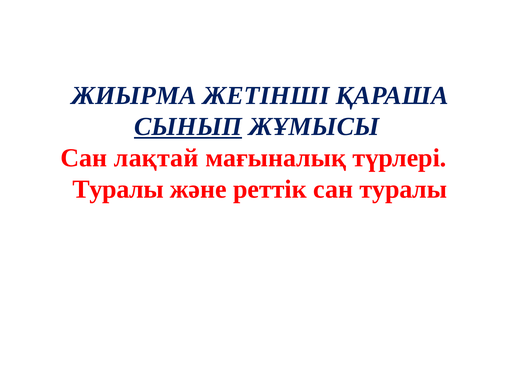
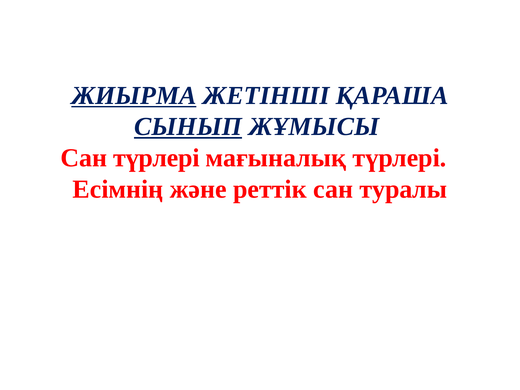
ЖИЫРМА underline: none -> present (134, 96)
Сан лақтай: лақтай -> түрлері (156, 158)
Туралы: Туралы -> Есімнің (118, 189)
